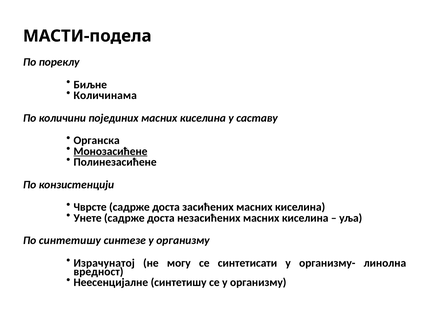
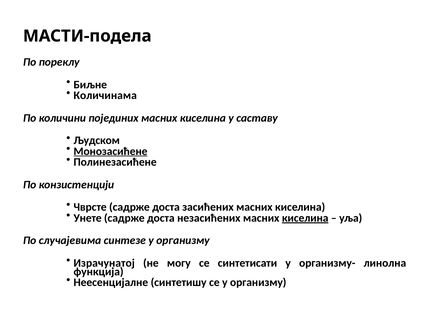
Органска: Органска -> Људском (97, 140)
киселина underline: none -> present (305, 218)
По синтетишу: синтетишу -> случајевима (70, 240)
вредност: вредност -> функција (99, 271)
